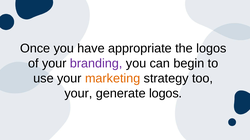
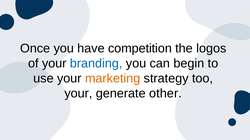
appropriate: appropriate -> competition (140, 49)
branding colour: purple -> blue (96, 64)
generate logos: logos -> other (165, 94)
